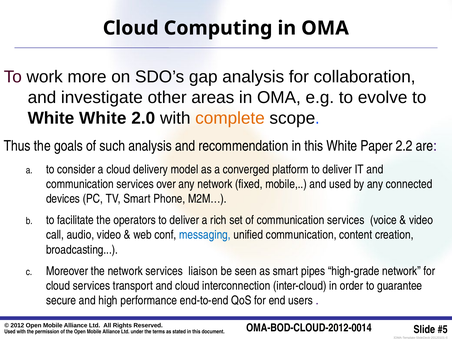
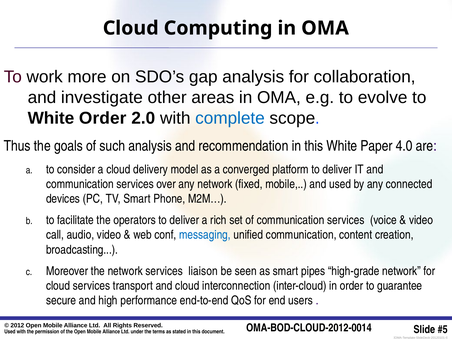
White White: White -> Order (103, 118)
complete colour: orange -> blue (230, 118)
2.2: 2.2 -> 4.0 (404, 146)
